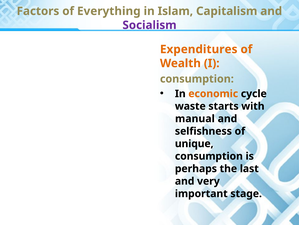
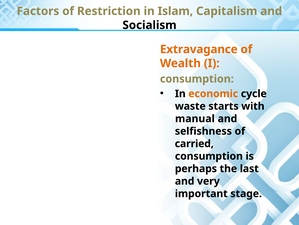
Everything: Everything -> Restriction (109, 11)
Socialism colour: purple -> black (149, 25)
Expenditures: Expenditures -> Extravagance (199, 49)
unique: unique -> carried (194, 143)
